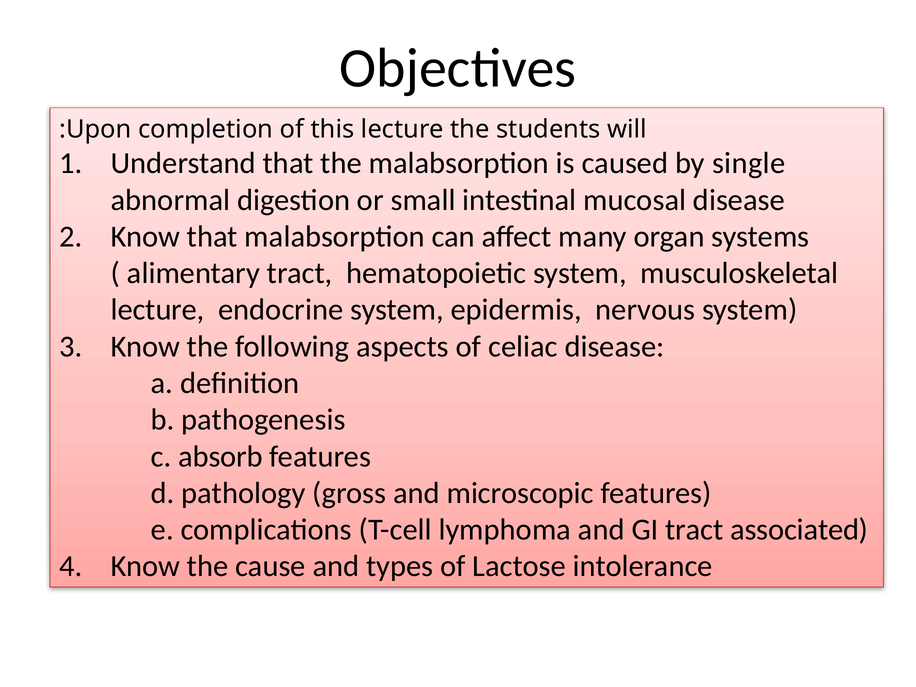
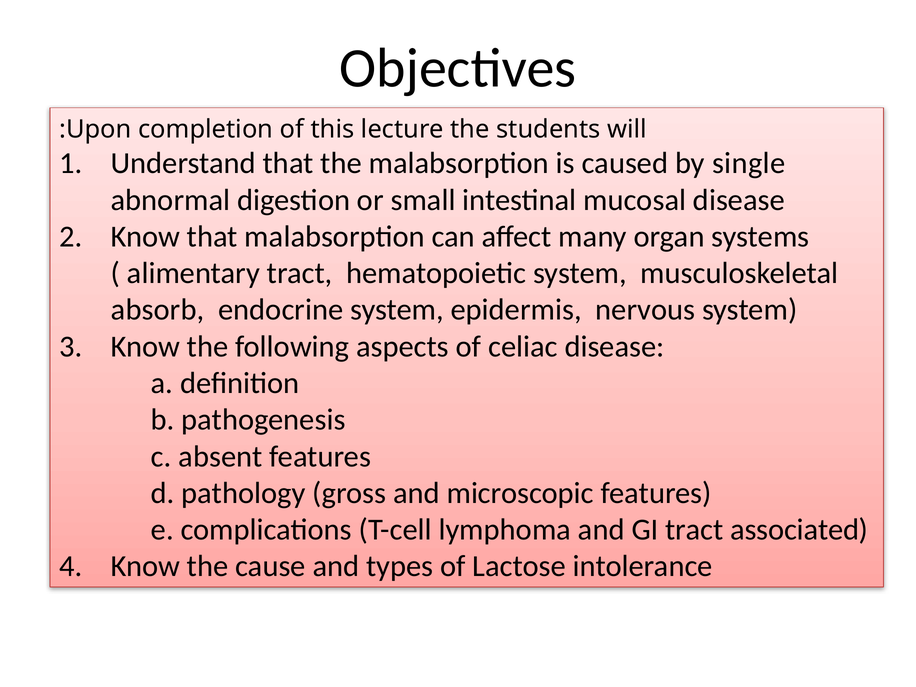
lecture: lecture -> absorb (158, 310)
absorb: absorb -> absent (220, 456)
